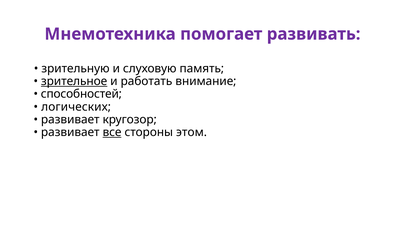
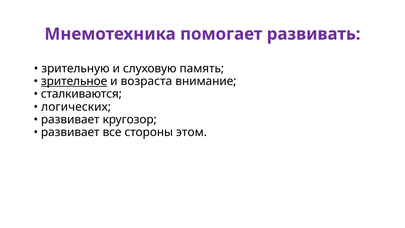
работать: работать -> возраста (146, 81)
способностей: способностей -> сталкиваются (81, 94)
все underline: present -> none (112, 132)
